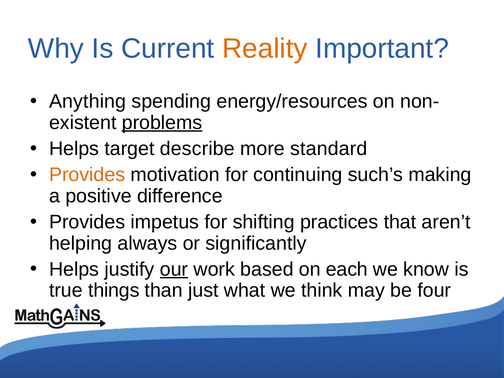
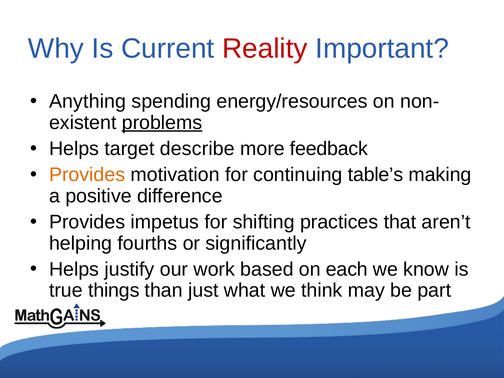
Reality colour: orange -> red (265, 49)
standard: standard -> feedback (329, 149)
such’s: such’s -> table’s (376, 175)
always: always -> fourths (147, 243)
our underline: present -> none (174, 269)
four: four -> part (434, 290)
